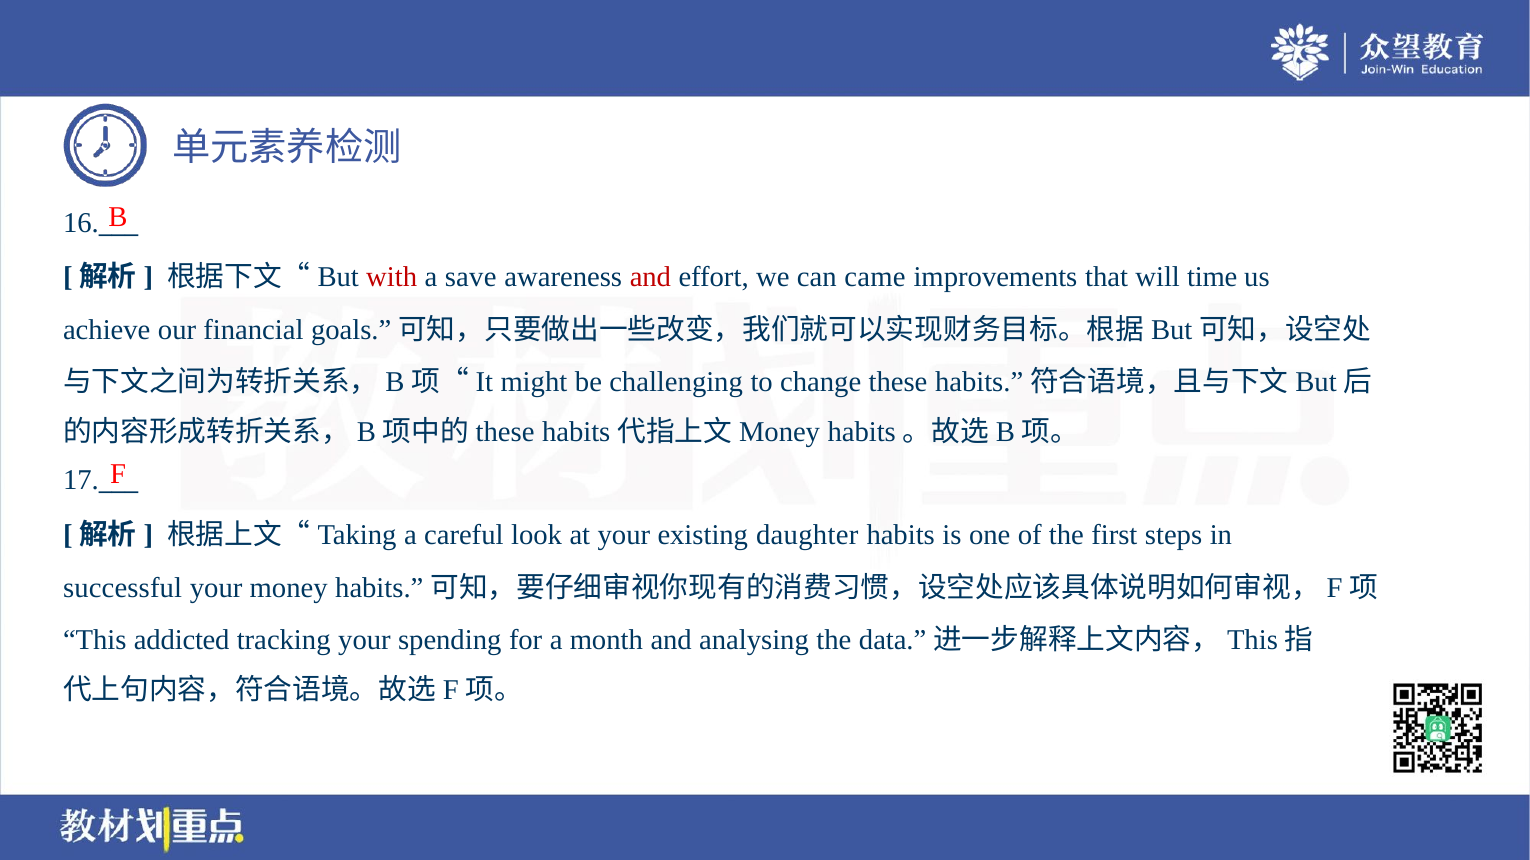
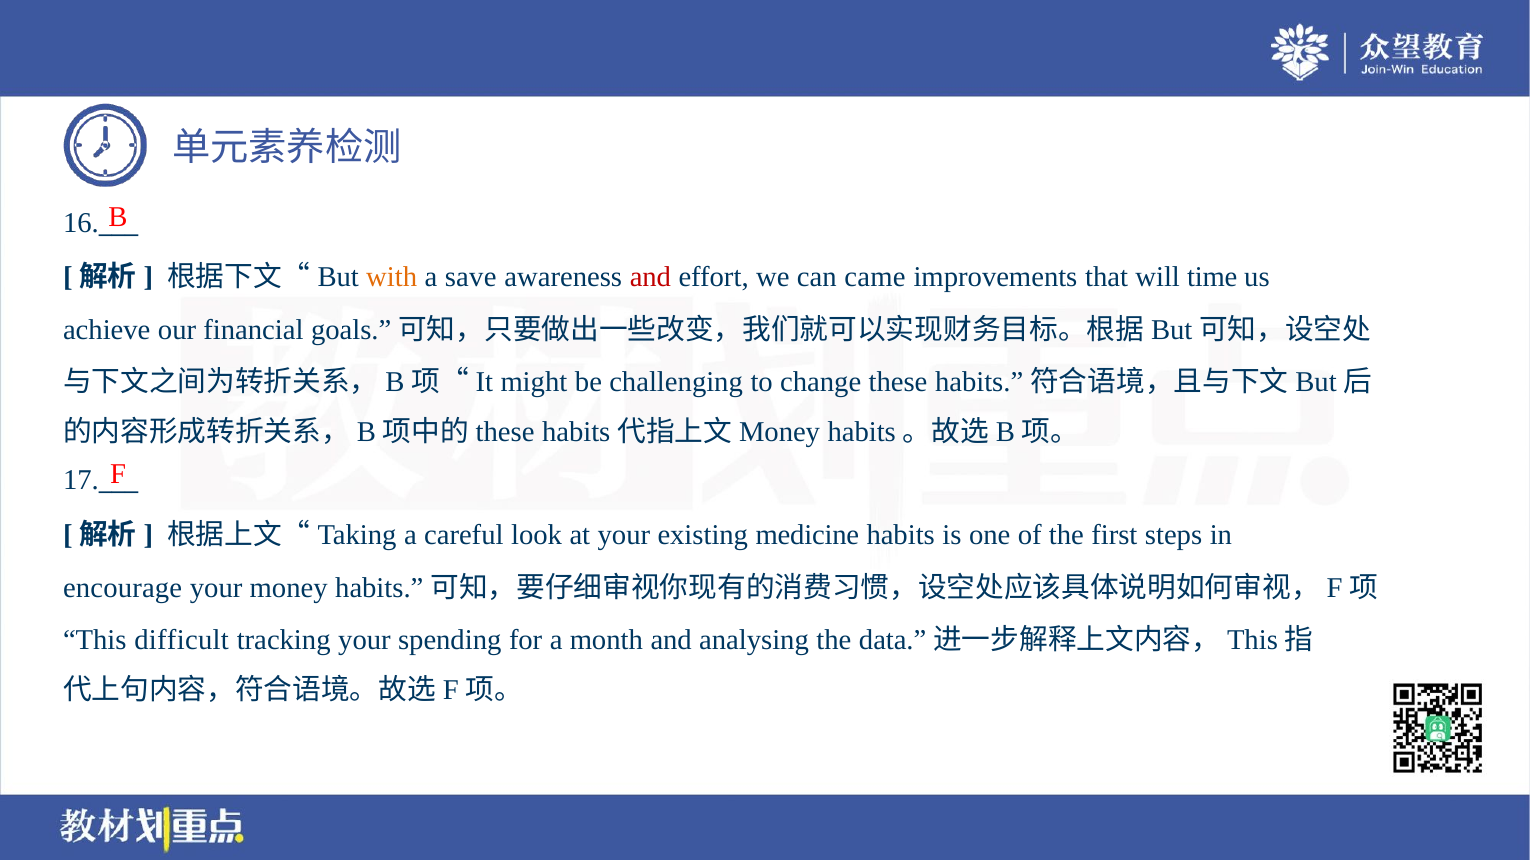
with colour: red -> orange (392, 277)
daughter: daughter -> medicine (807, 536)
successful: successful -> encourage (123, 588)
addicted: addicted -> difficult (182, 641)
